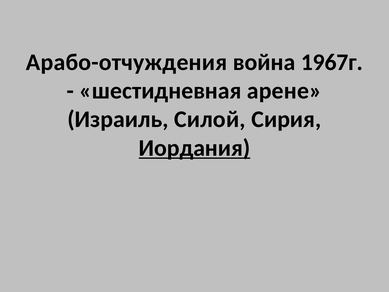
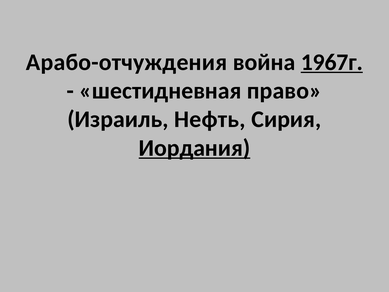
1967г underline: none -> present (332, 62)
арене: арене -> право (284, 91)
Силой: Силой -> Нефть (210, 119)
